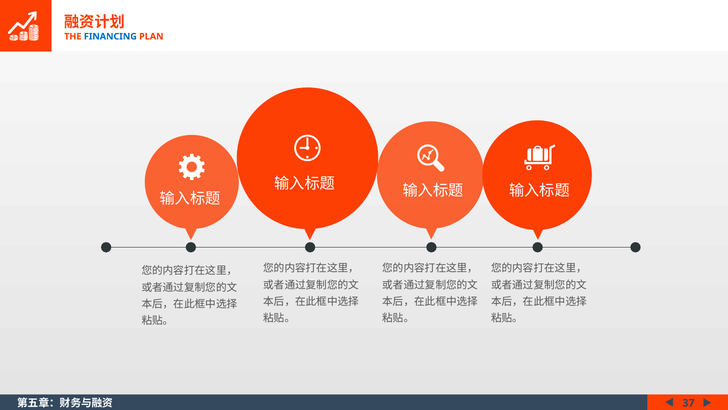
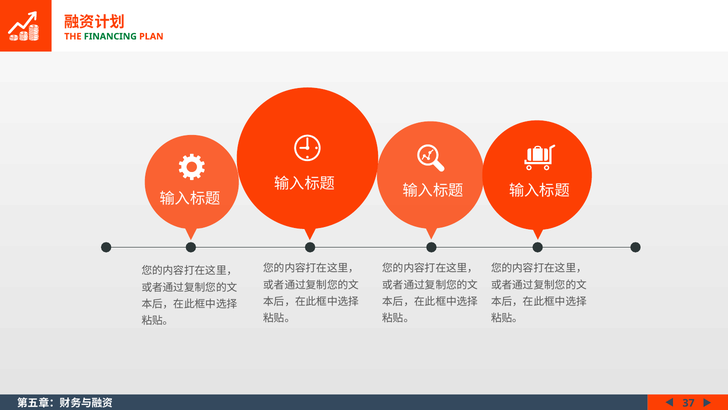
FINANCING colour: blue -> green (110, 36)
